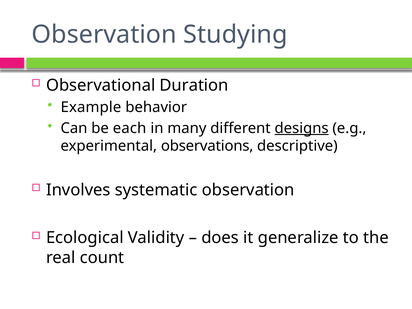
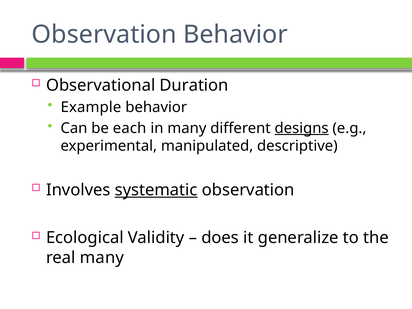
Observation Studying: Studying -> Behavior (235, 34)
observations: observations -> manipulated (207, 146)
systematic underline: none -> present (156, 190)
real count: count -> many (102, 258)
